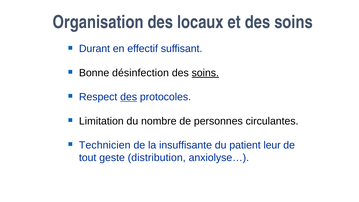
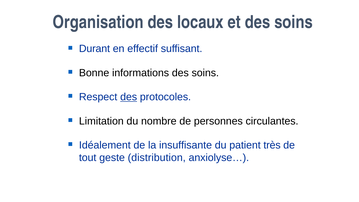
désinfection: désinfection -> informations (141, 73)
soins underline: present -> none (205, 73)
Technicien: Technicien -> Idéalement (105, 145)
leur: leur -> très (272, 145)
